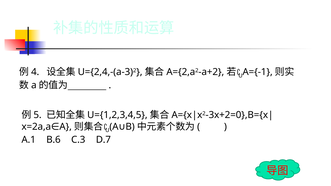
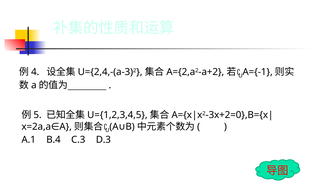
B.6: B.6 -> B.4 (53, 140)
D.7: D.7 -> D.3 (103, 140)
